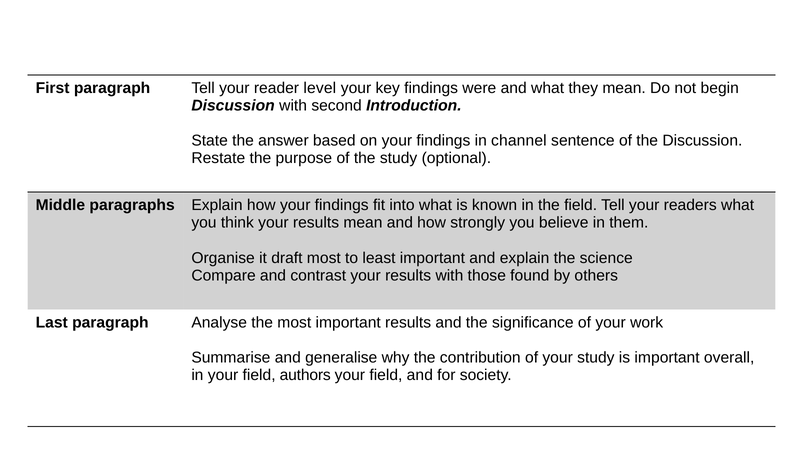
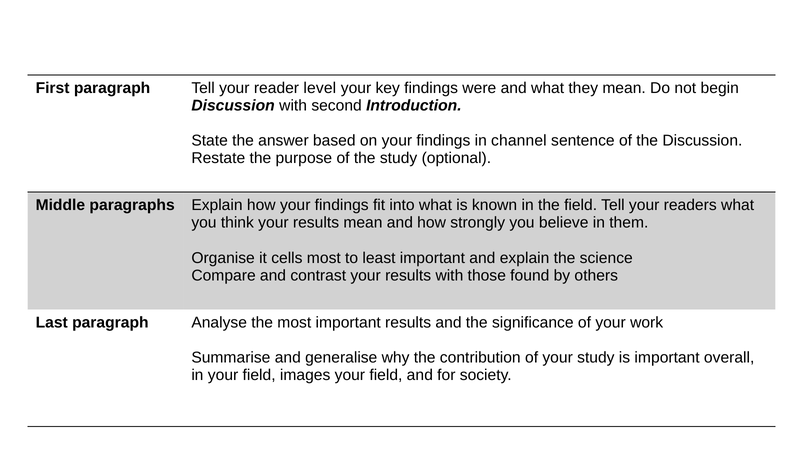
draft: draft -> cells (287, 258)
authors: authors -> images (305, 375)
